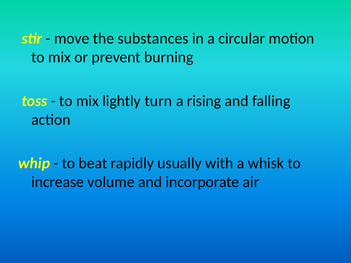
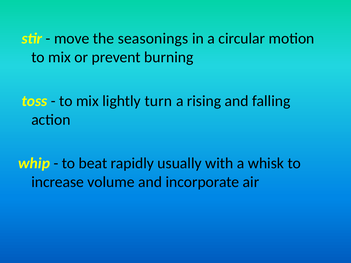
substances: substances -> seasonings (153, 39)
